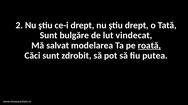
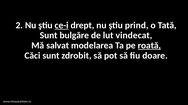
ce-i underline: none -> present (62, 25)
ştiu drept: drept -> prind (137, 25)
putea: putea -> doare (155, 56)
